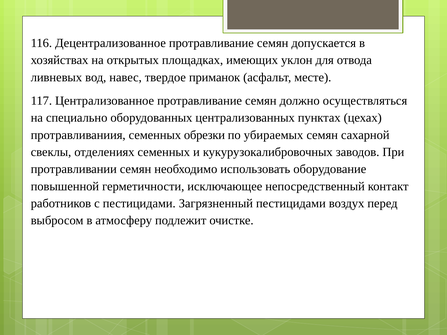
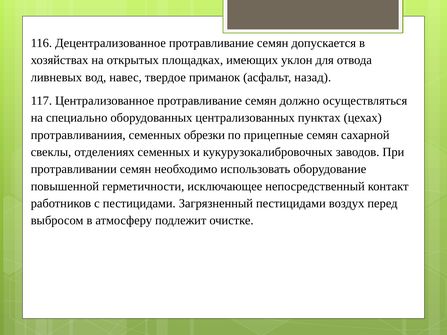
месте: месте -> назад (313, 77)
убираемых: убираемых -> прицепные (274, 135)
